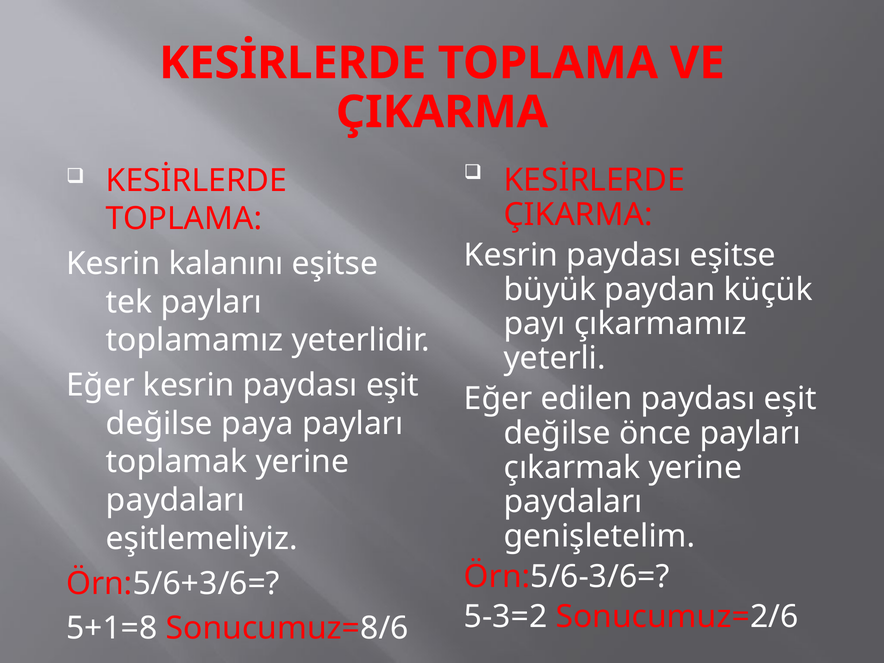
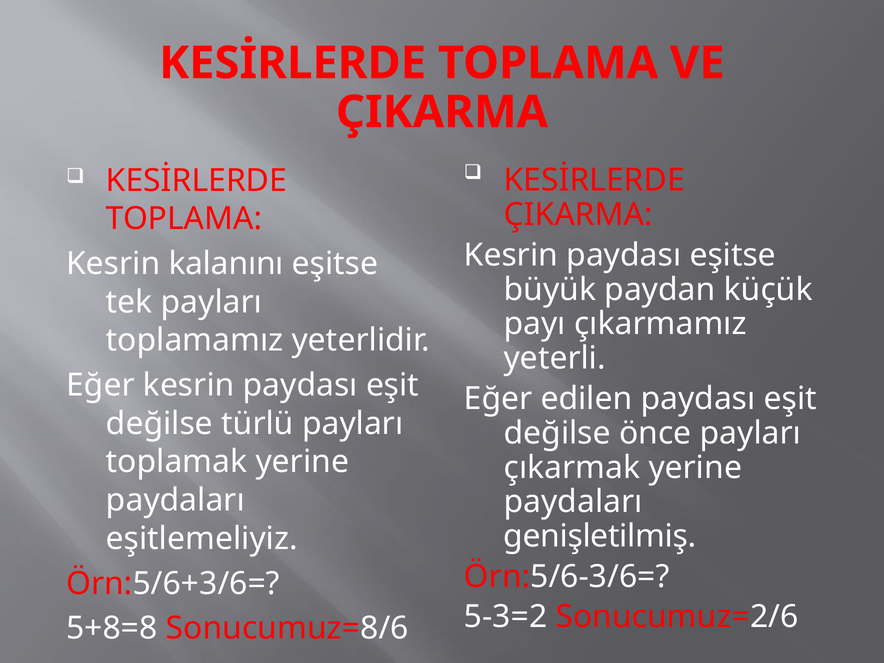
paya: paya -> türlü (258, 424)
genişletelim: genişletelim -> genişletilmiş (600, 536)
5+1=8: 5+1=8 -> 5+8=8 (112, 628)
